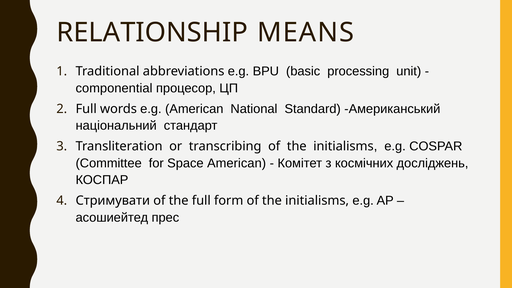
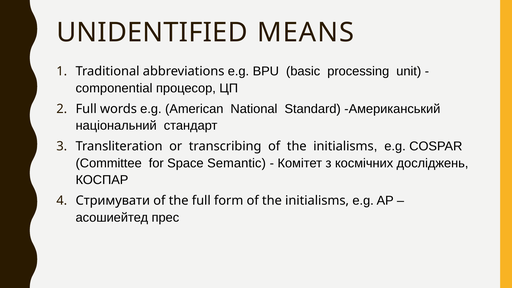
RELATIONSHIP: RELATIONSHIP -> UNIDENTIFIED (152, 32)
Space American: American -> Semantic (237, 163)
